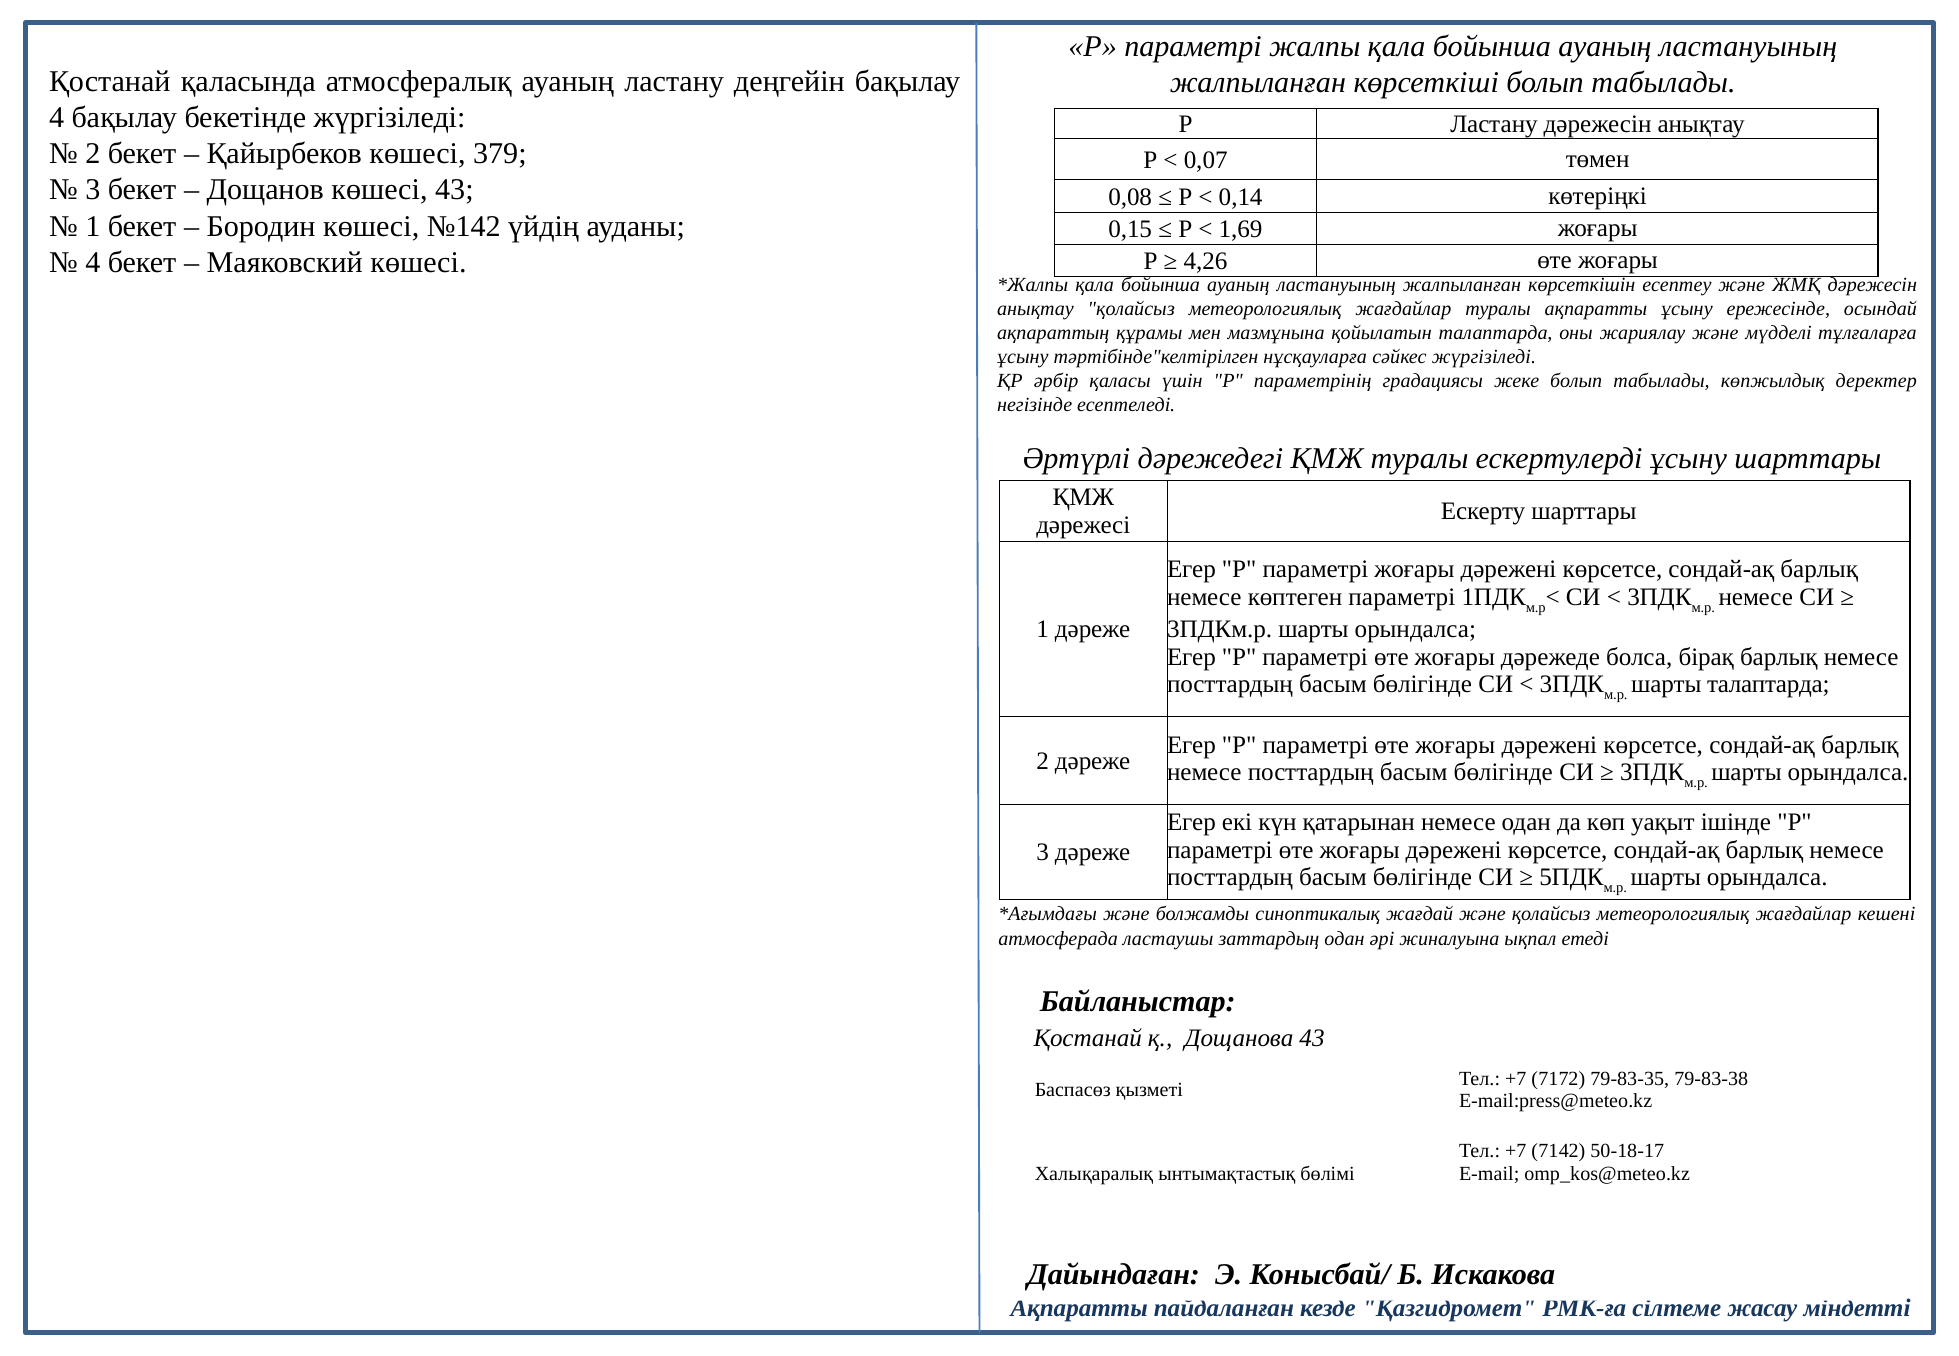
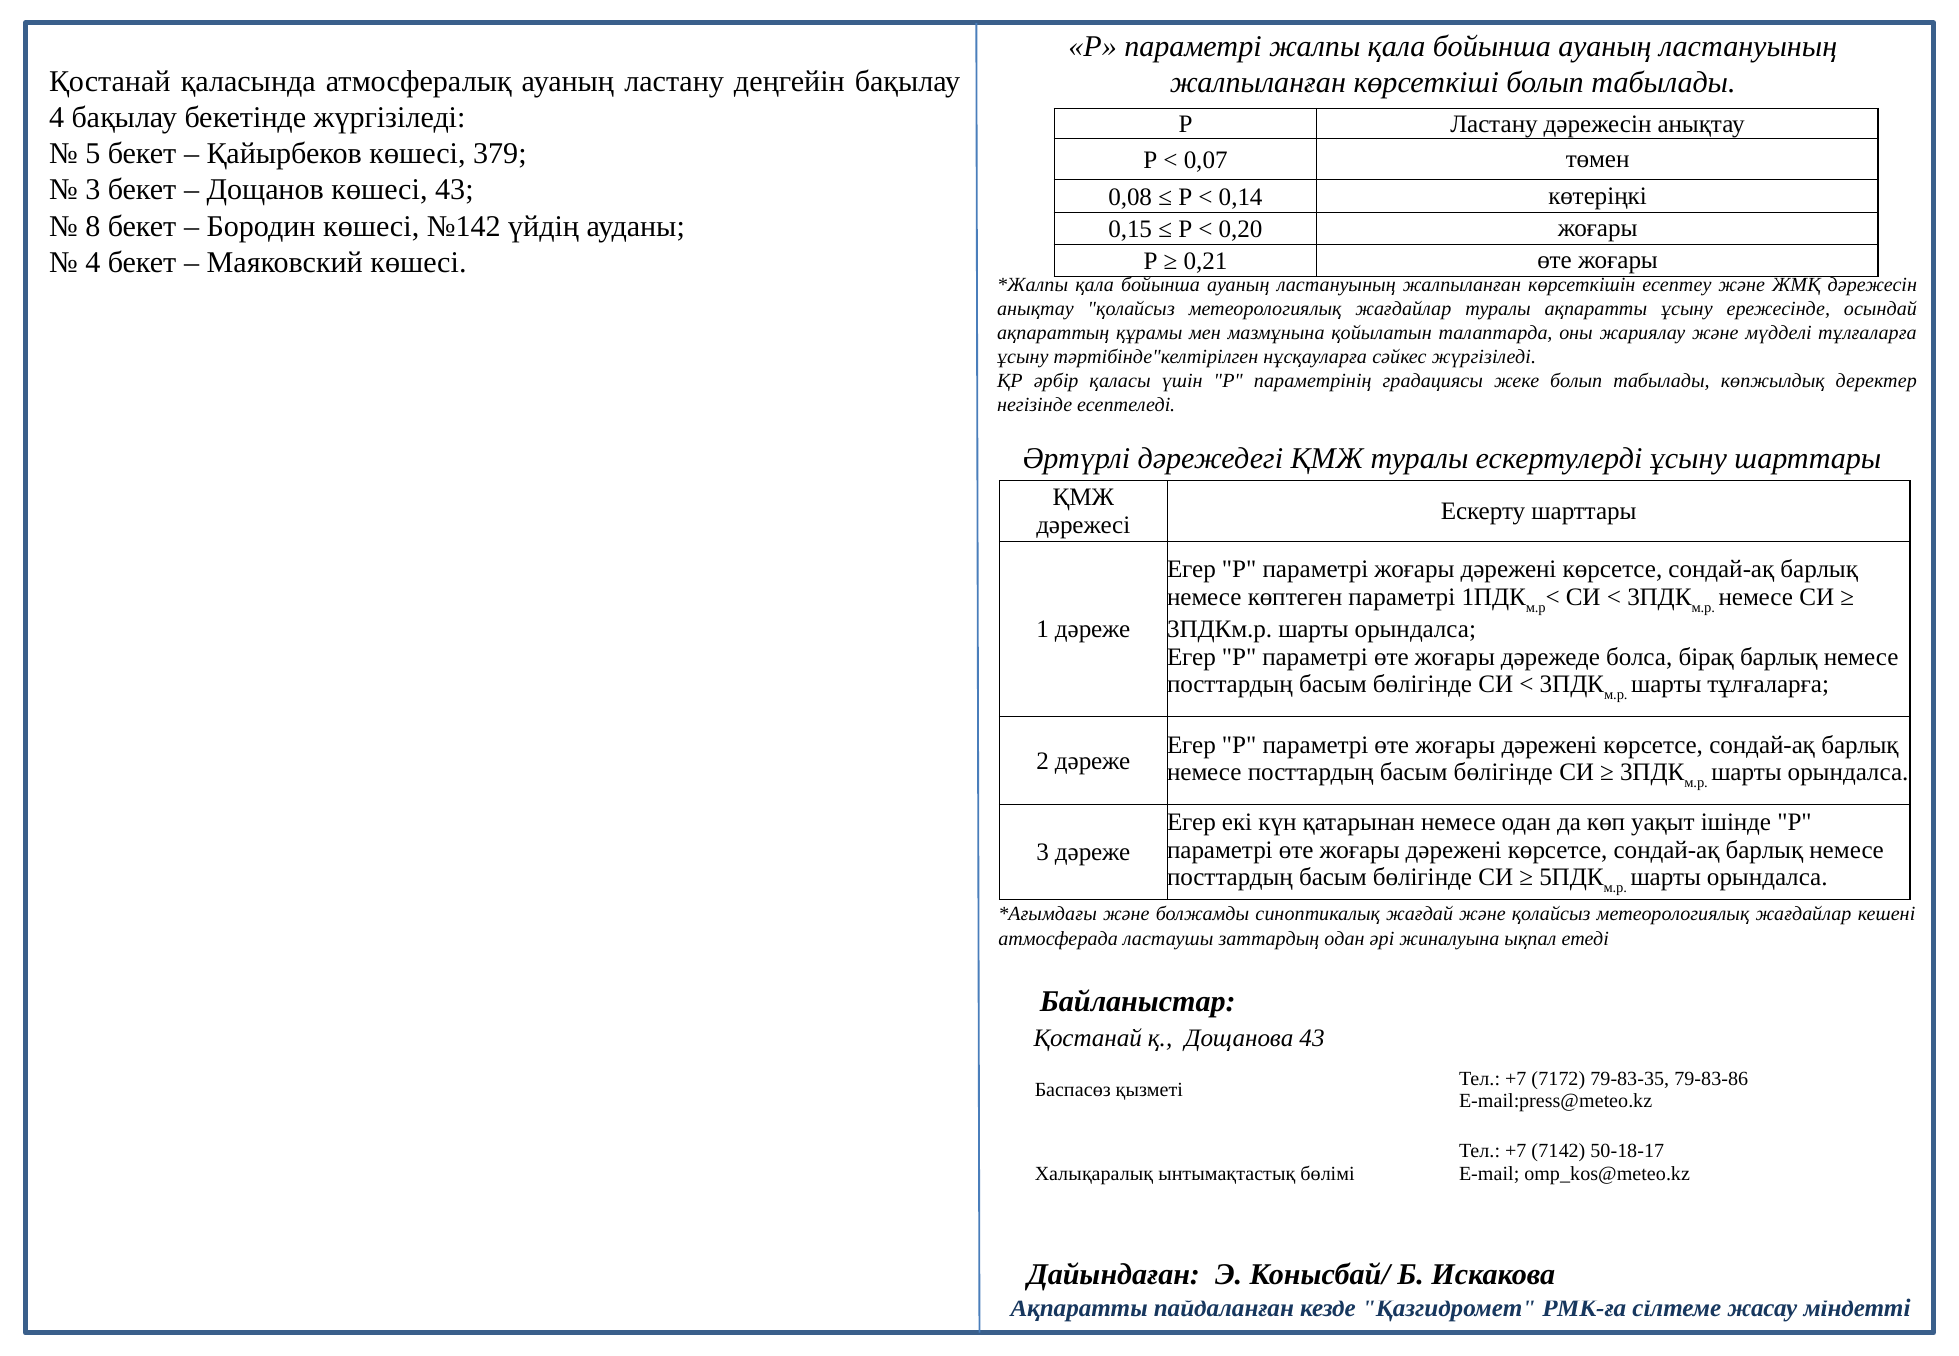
2: 2 -> 5 (93, 154)
1: 1 -> 8 (93, 226)
1,69: 1,69 -> 0,20 (1241, 229)
4,26: 4,26 -> 0,21 (1206, 262)
шарты талаптарда: талаптарда -> тұлғаларға (1768, 685)
79-83-38: 79-83-38 -> 79-83-86 (1711, 1079)
